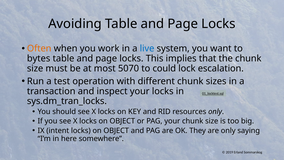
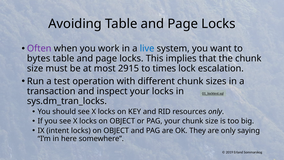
Often colour: orange -> purple (39, 48)
5070: 5070 -> 2915 (129, 68)
could: could -> times (164, 68)
